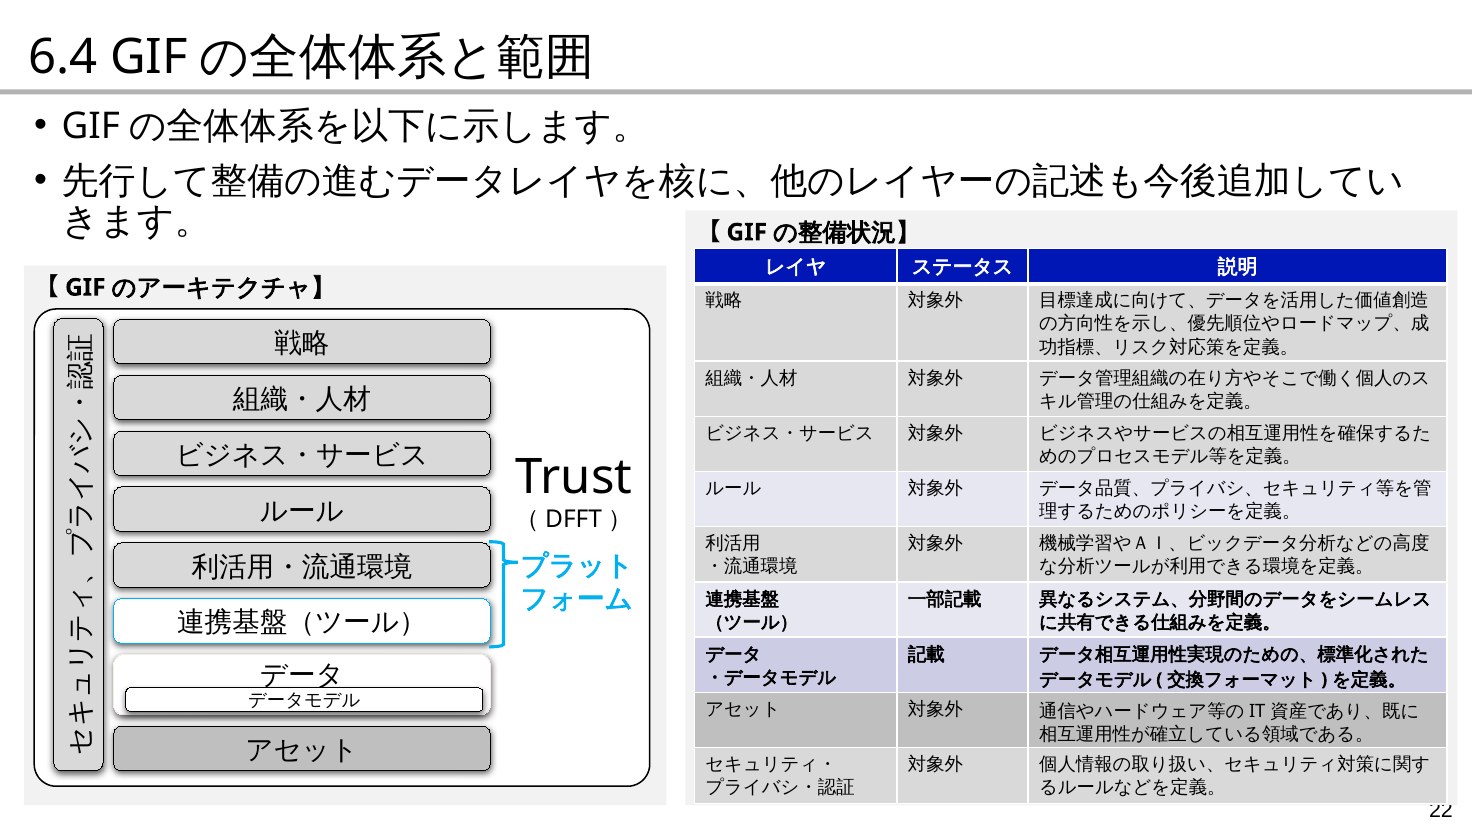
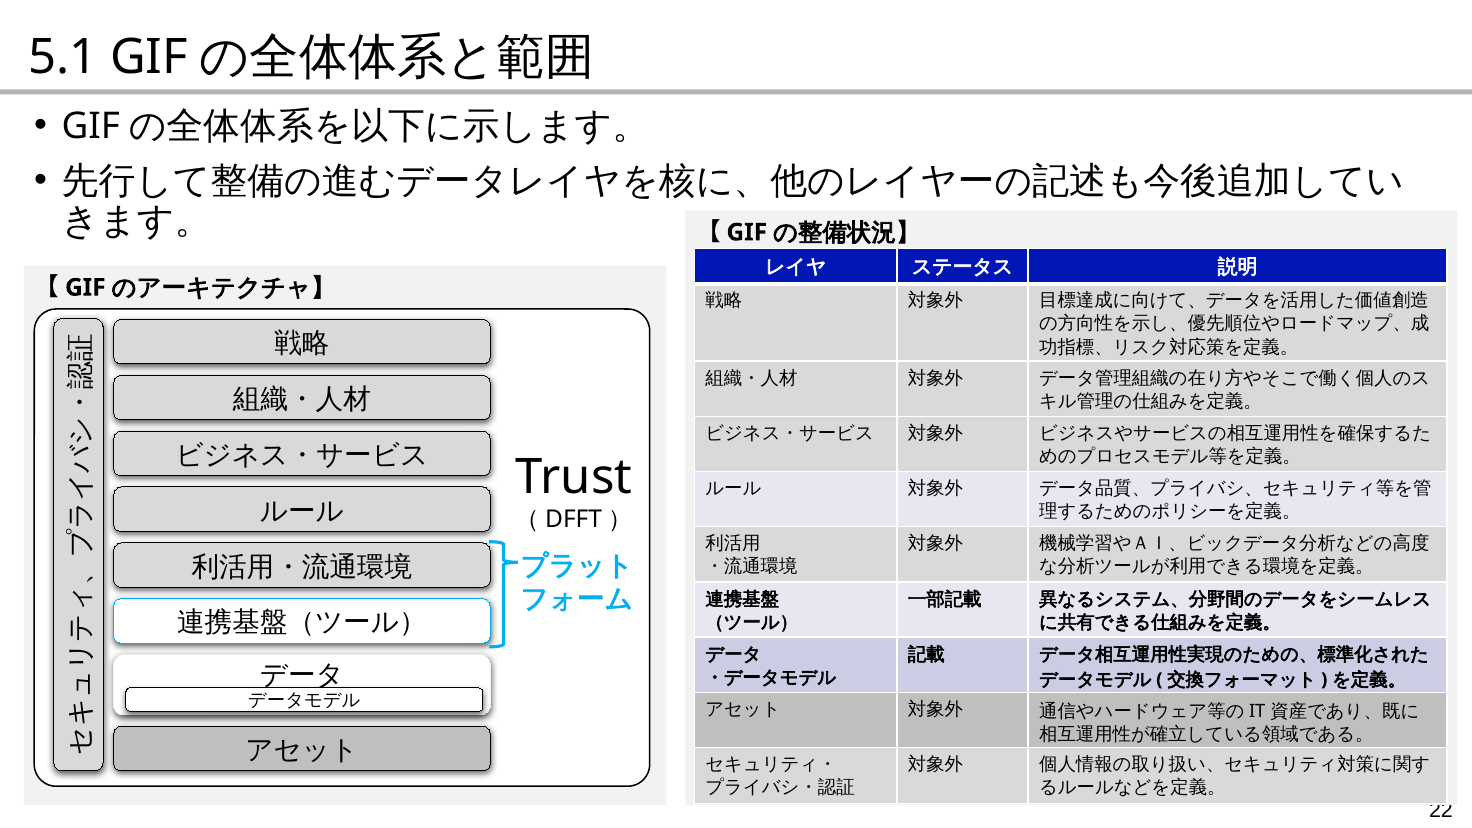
6.4: 6.4 -> 5.1 (63, 57)
